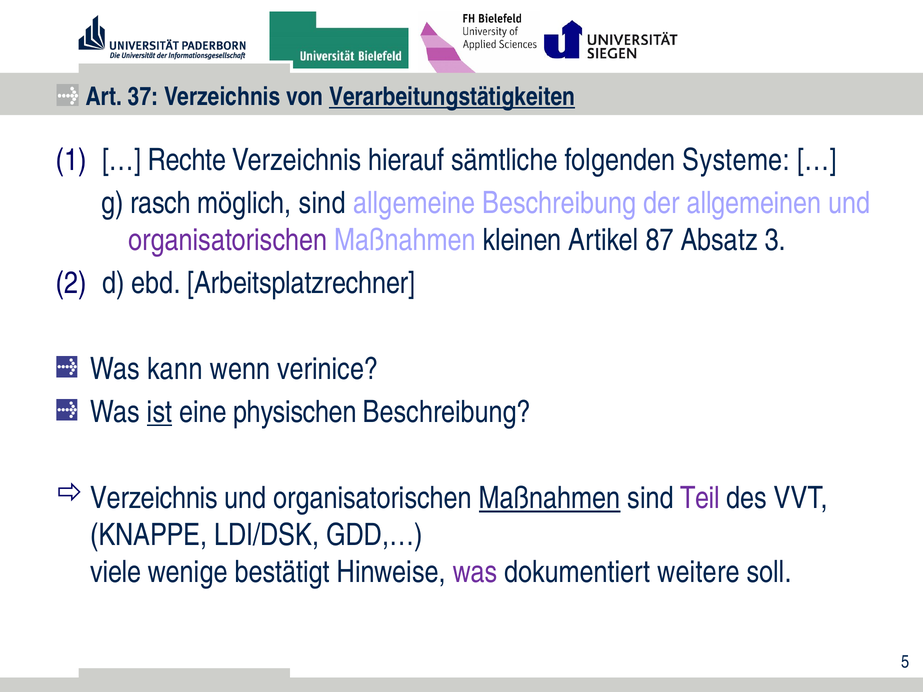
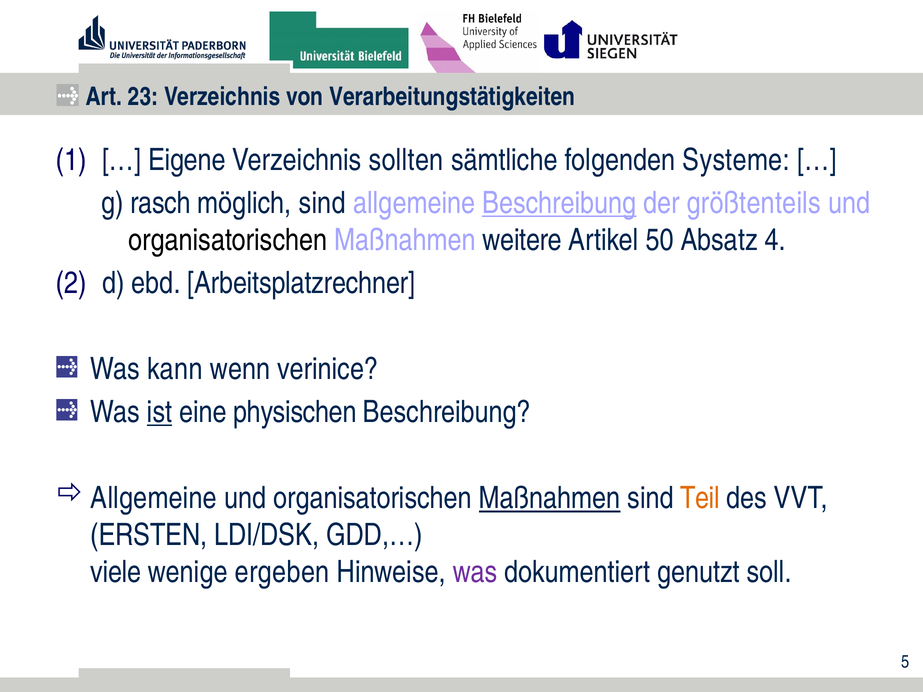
37: 37 -> 23 (143, 97)
Verarbeitungstätigkeiten underline: present -> none (452, 97)
Rechte: Rechte -> Eigene (187, 160)
hierauf: hierauf -> sollten (406, 160)
Beschreibung underline: none -> present (559, 203)
allgemeinen: allgemeinen -> größtenteils (754, 203)
organisatorischen colour: purple -> black (228, 240)
kleinen: kleinen -> weitere (522, 240)
87: 87 -> 50 (660, 240)
3: 3 -> 4 (775, 240)
Verzeichnis: Verzeichnis -> Allgemeine (154, 498)
Teil colour: purple -> orange (700, 498)
KNAPPE: KNAPPE -> ERSTEN (149, 535)
bestätigt: bestätigt -> ergeben (282, 572)
weitere: weitere -> genutzt (699, 572)
